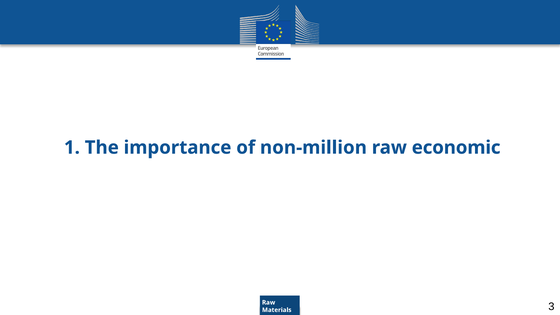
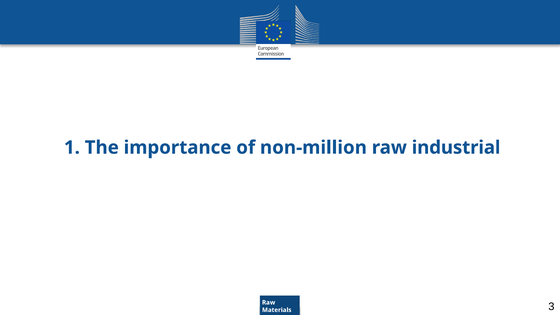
economic: economic -> industrial (456, 148)
